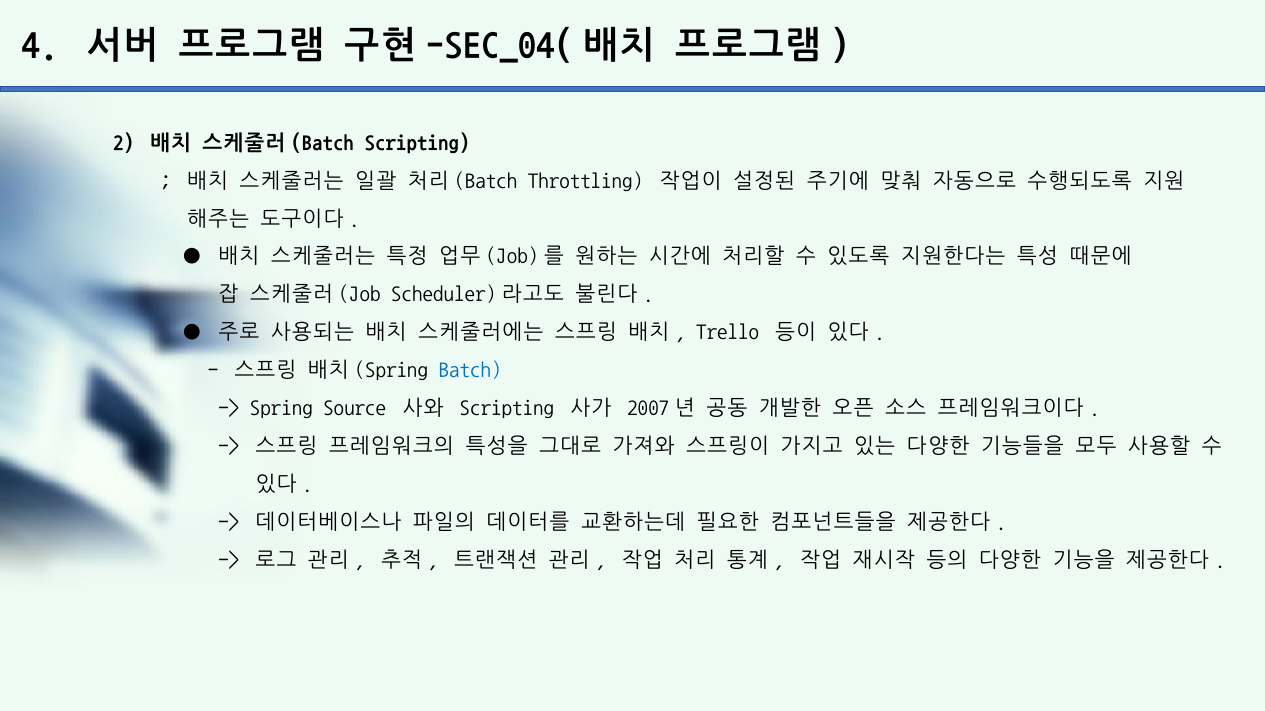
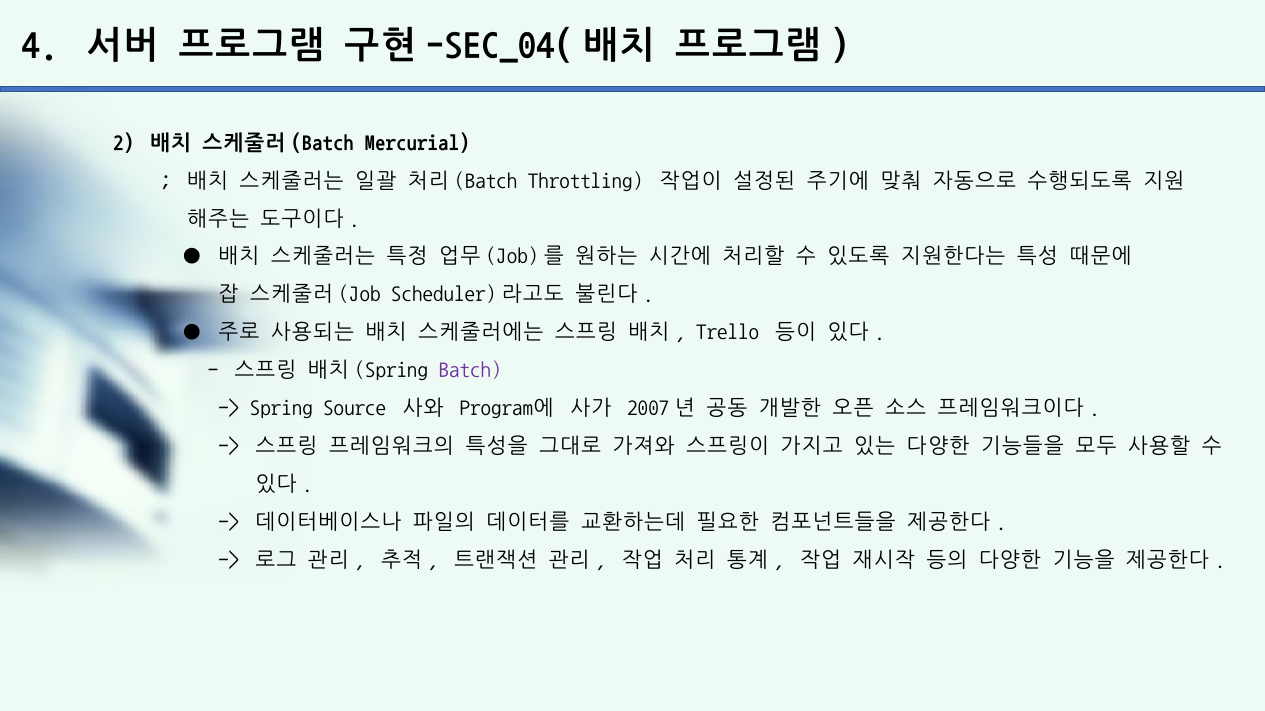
Scripting: Scripting -> Mercurial (417, 142)
Batch colour: blue -> purple (470, 370)
Scripting: Scripting -> Program에 (507, 408)
